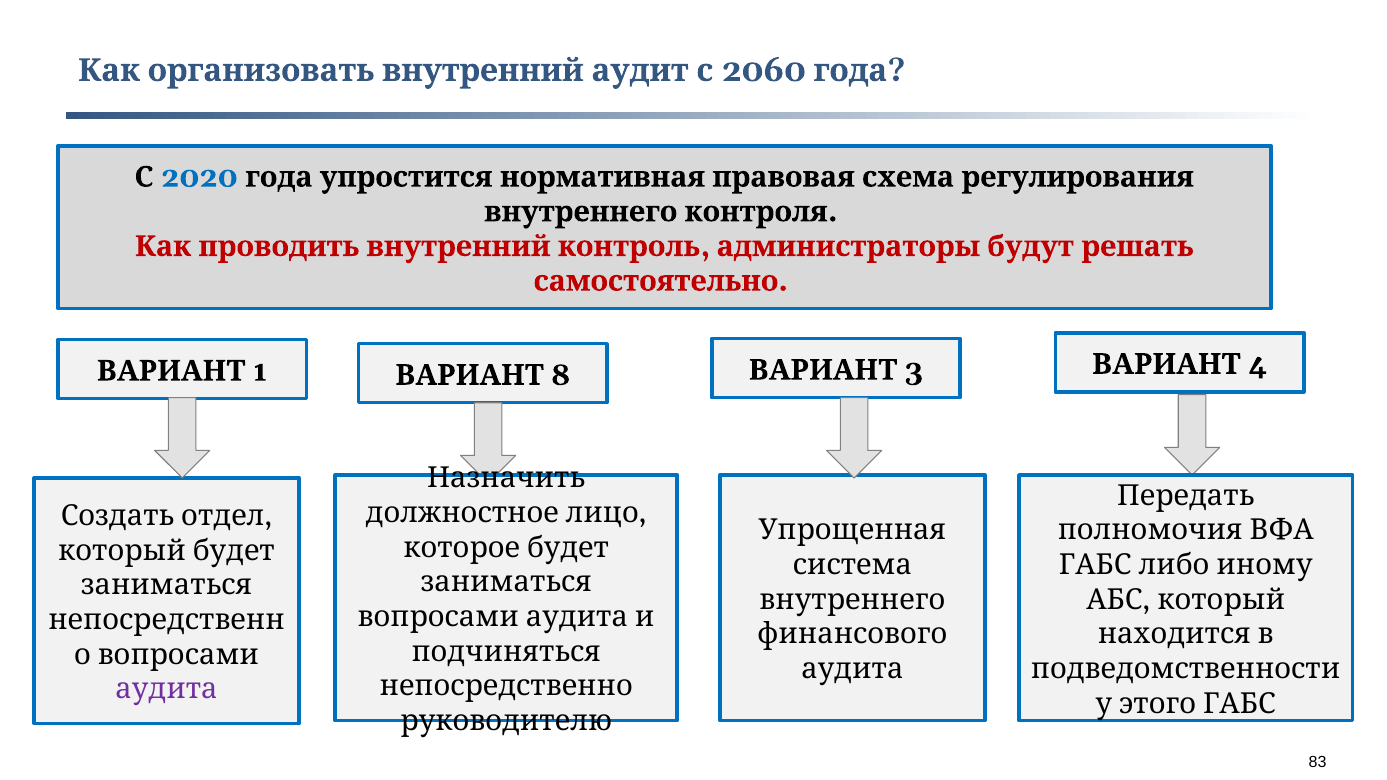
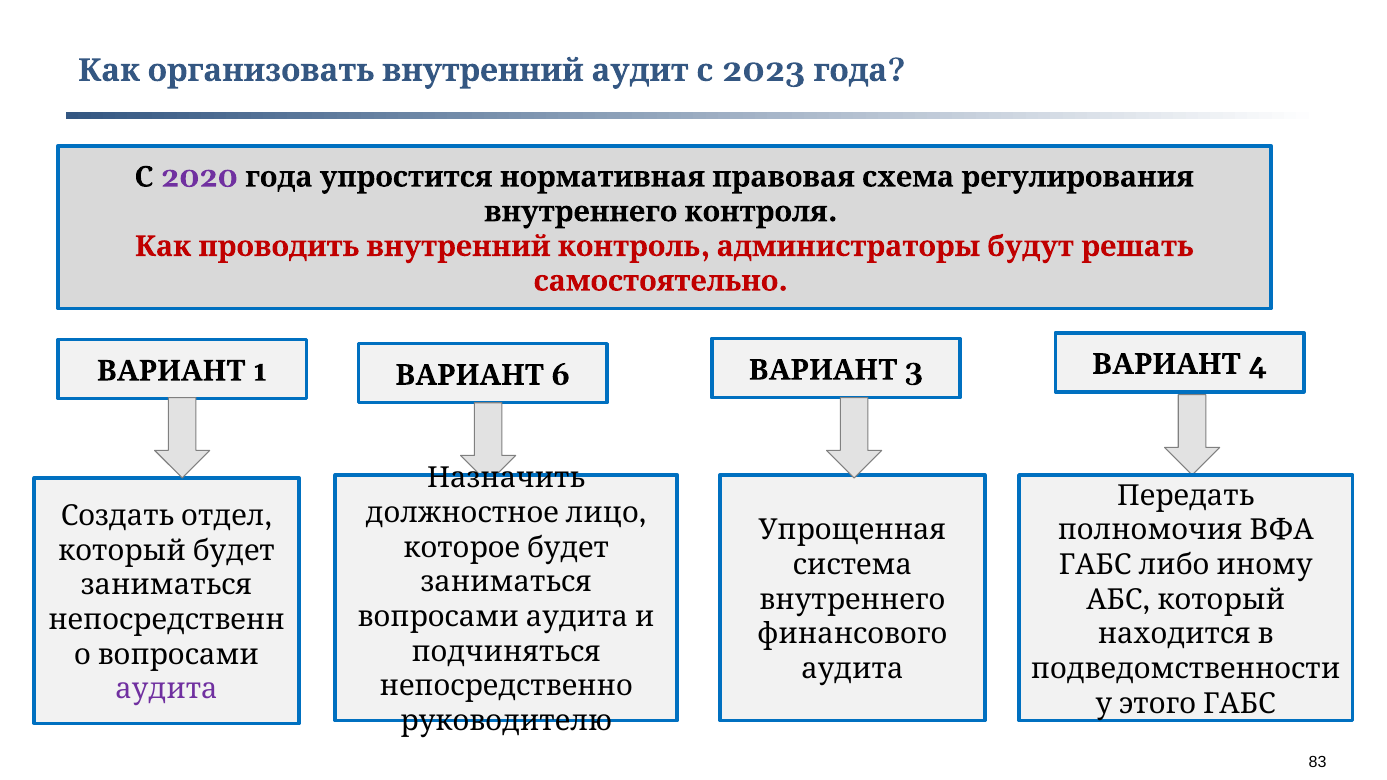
2060: 2060 -> 2023 (764, 71)
2020 colour: blue -> purple (199, 177)
8: 8 -> 6 (561, 375)
